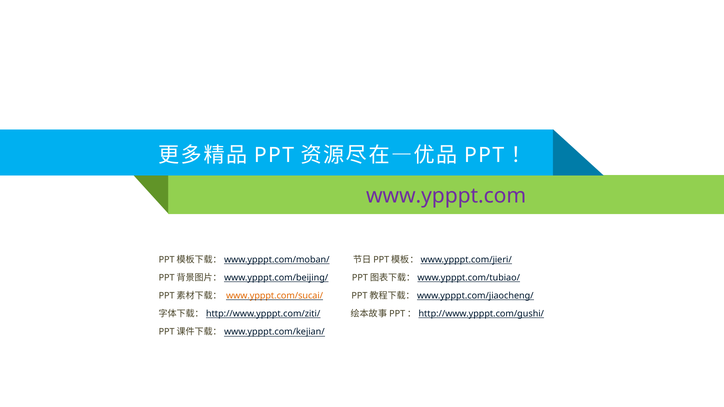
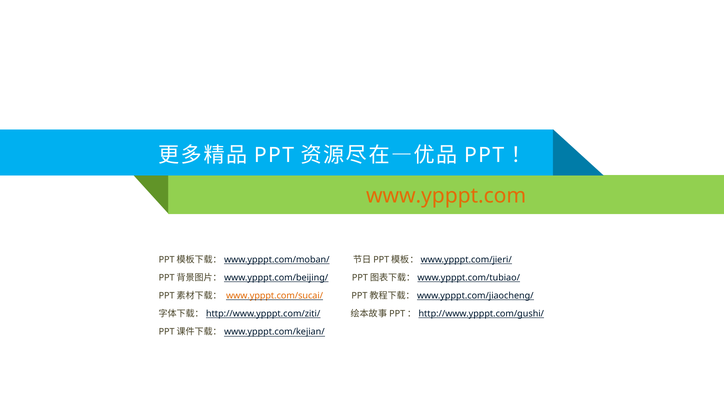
www.ypppt.com colour: purple -> orange (446, 196)
